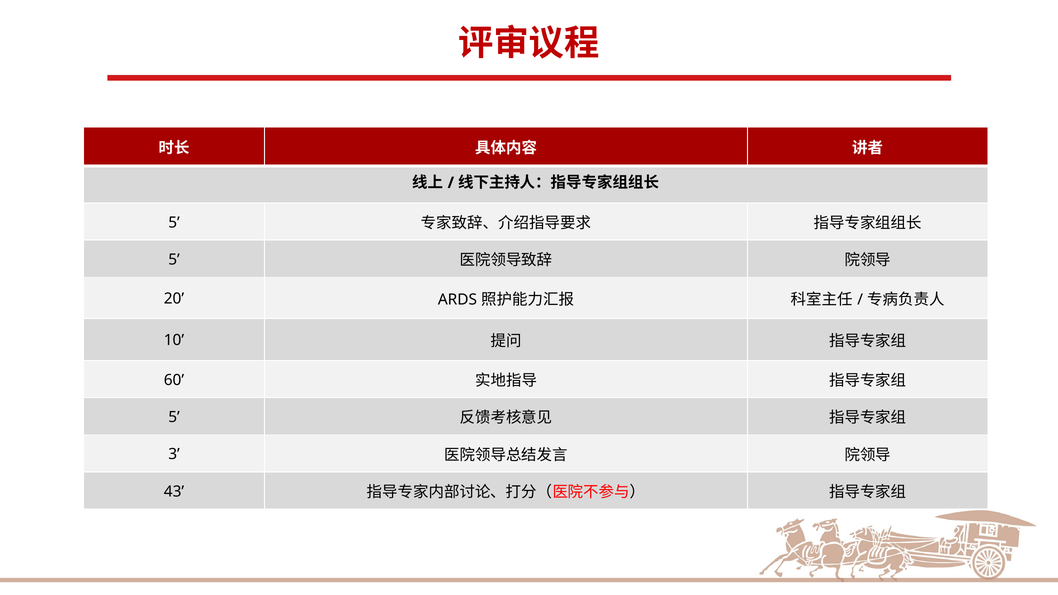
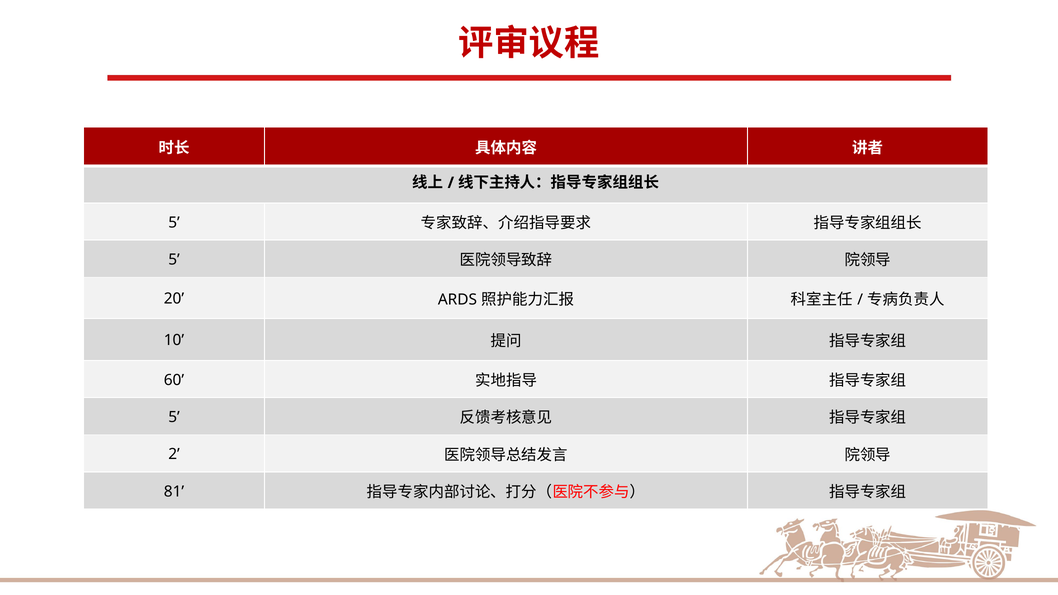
3: 3 -> 2 (174, 454)
43: 43 -> 81 (174, 492)
